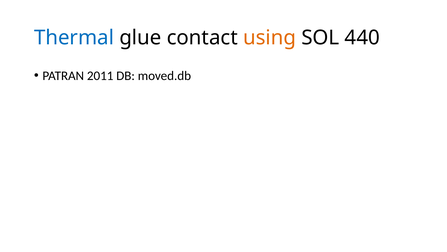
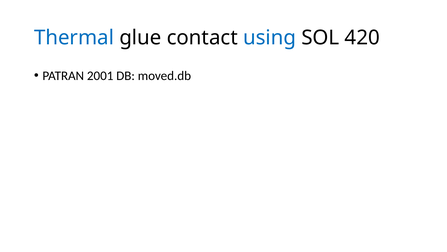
using colour: orange -> blue (270, 38)
440: 440 -> 420 (362, 38)
2011: 2011 -> 2001 (100, 76)
